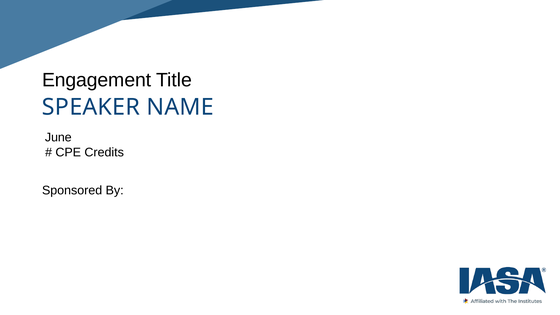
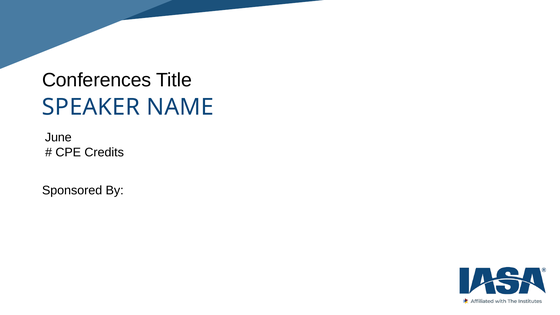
Engagement: Engagement -> Conferences (97, 80)
